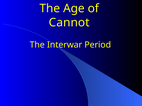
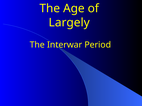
Cannot: Cannot -> Largely (69, 23)
